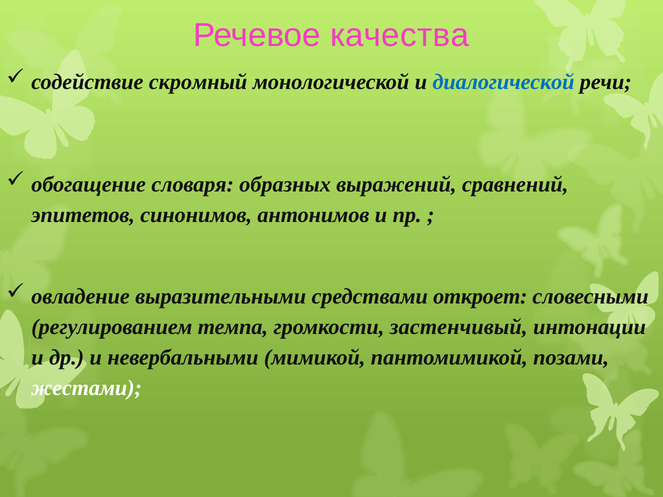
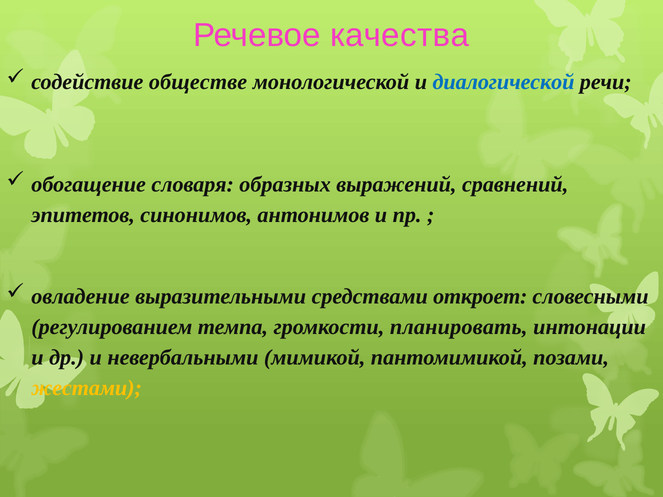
скромный: скромный -> обществе (198, 82)
застенчивый: застенчивый -> планировать (459, 327)
жестами colour: white -> yellow (87, 388)
